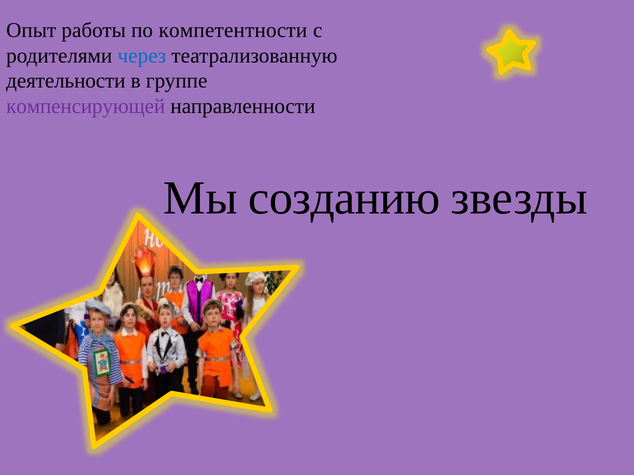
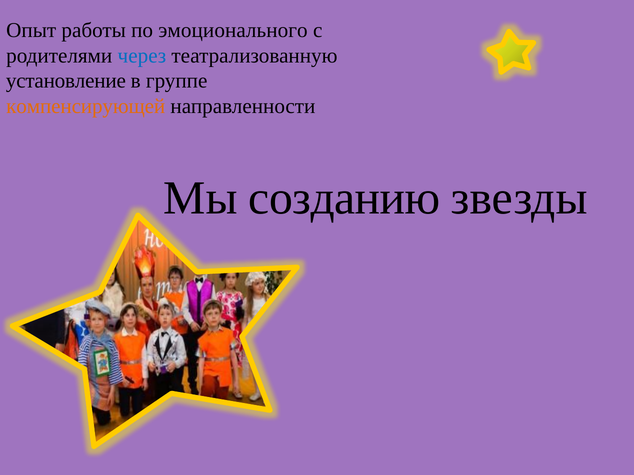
компетентности: компетентности -> эмоционального (233, 30)
деятельности: деятельности -> установление (66, 81)
компенсирующей colour: purple -> orange (86, 106)
